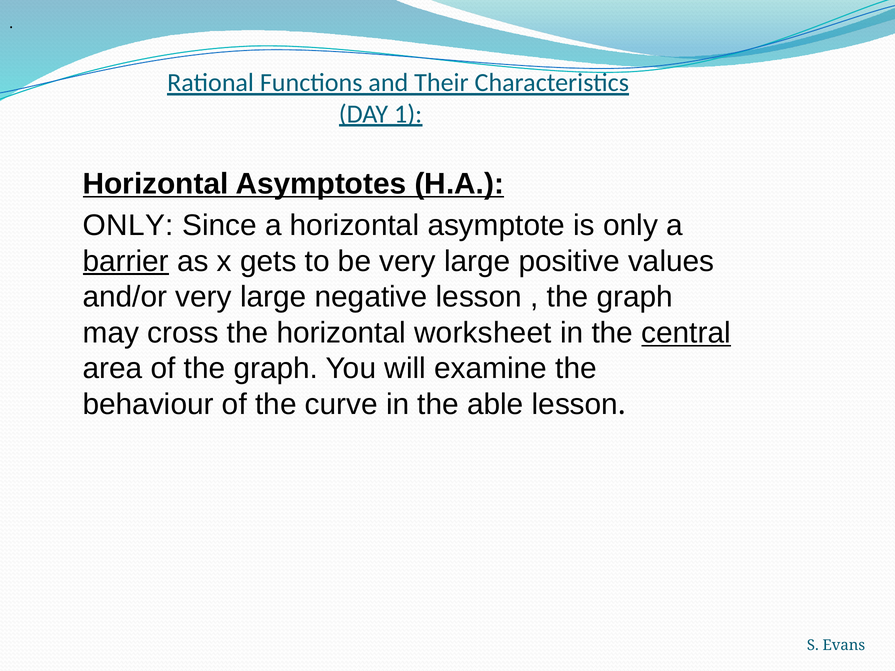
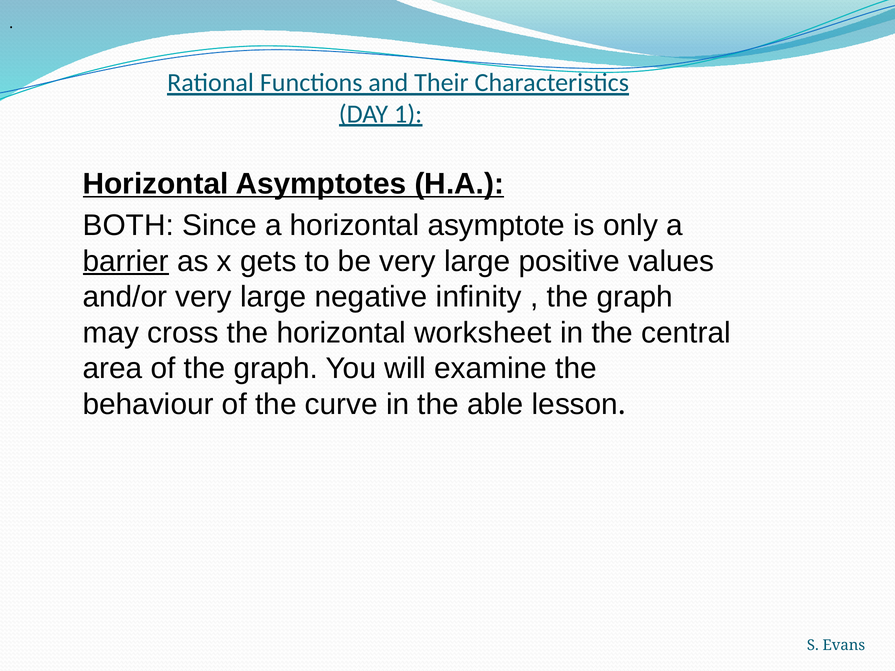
ONLY: ONLY -> BOTH (128, 226)
negative lesson: lesson -> infinity (479, 297)
central underline: present -> none (686, 333)
